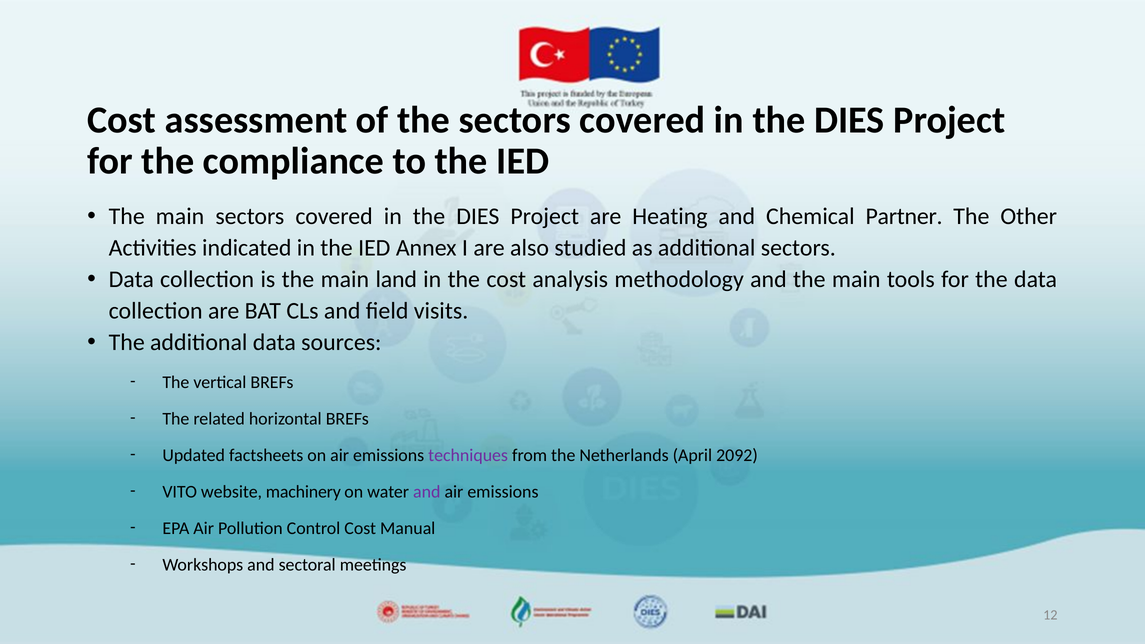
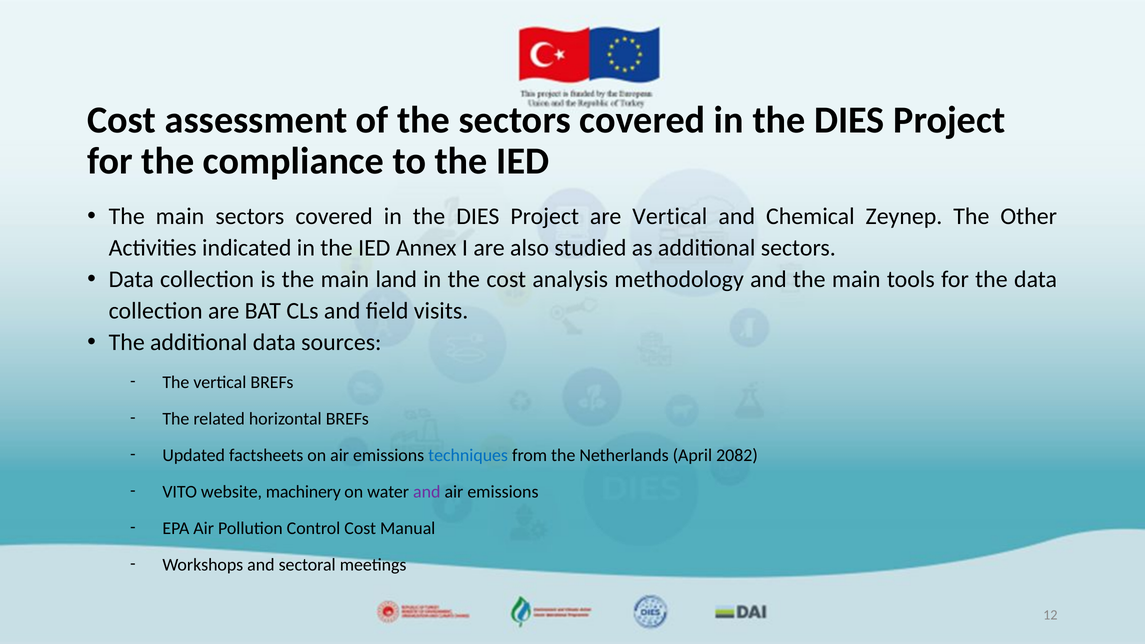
are Heating: Heating -> Vertical (670, 217)
Partner: Partner -> Zeynep (904, 217)
techniques colour: purple -> blue (468, 455)
2092: 2092 -> 2082 (737, 455)
